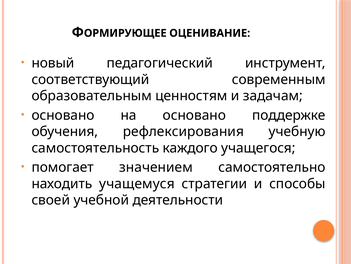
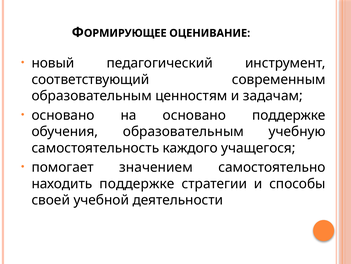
обучения рефлексирования: рефлексирования -> образовательным (183, 131)
находить учащемуся: учащемуся -> поддержке (137, 183)
